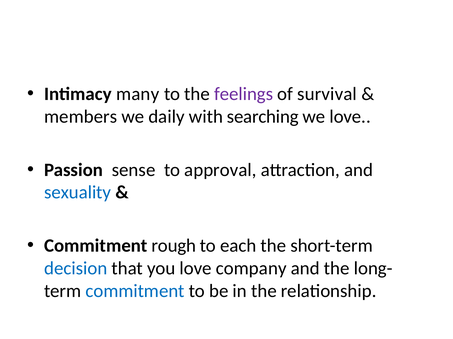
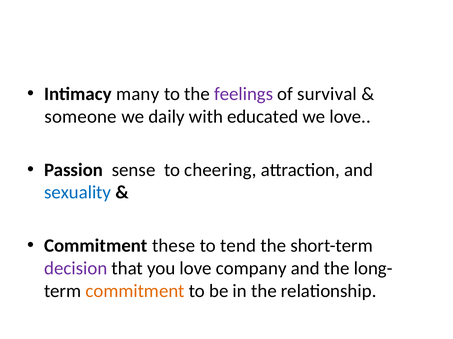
members: members -> someone (81, 117)
searching: searching -> educated (263, 117)
approval: approval -> cheering (220, 170)
rough: rough -> these (174, 246)
each: each -> tend (238, 246)
decision colour: blue -> purple (76, 269)
commitment colour: blue -> orange (135, 292)
